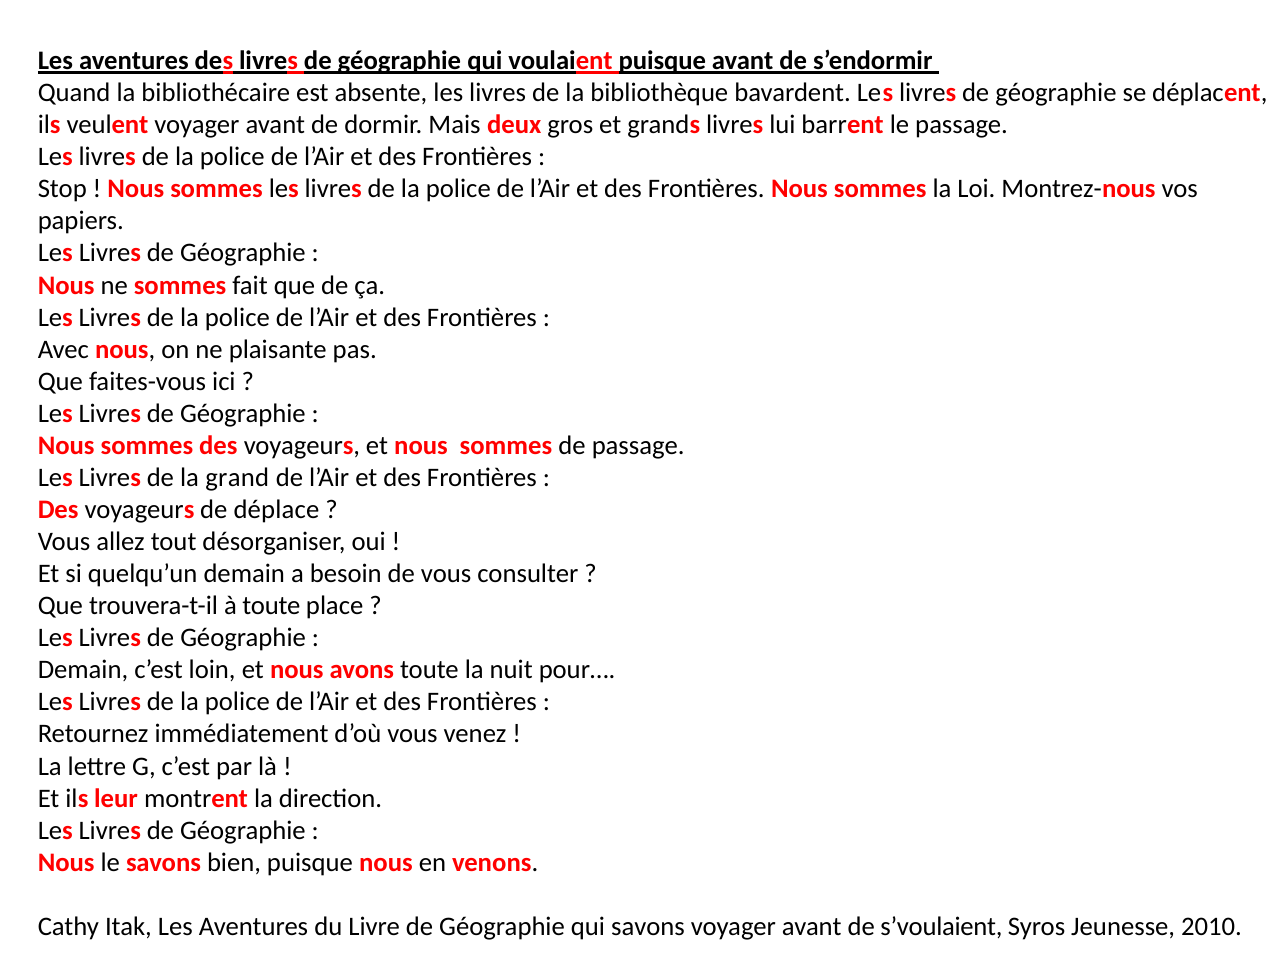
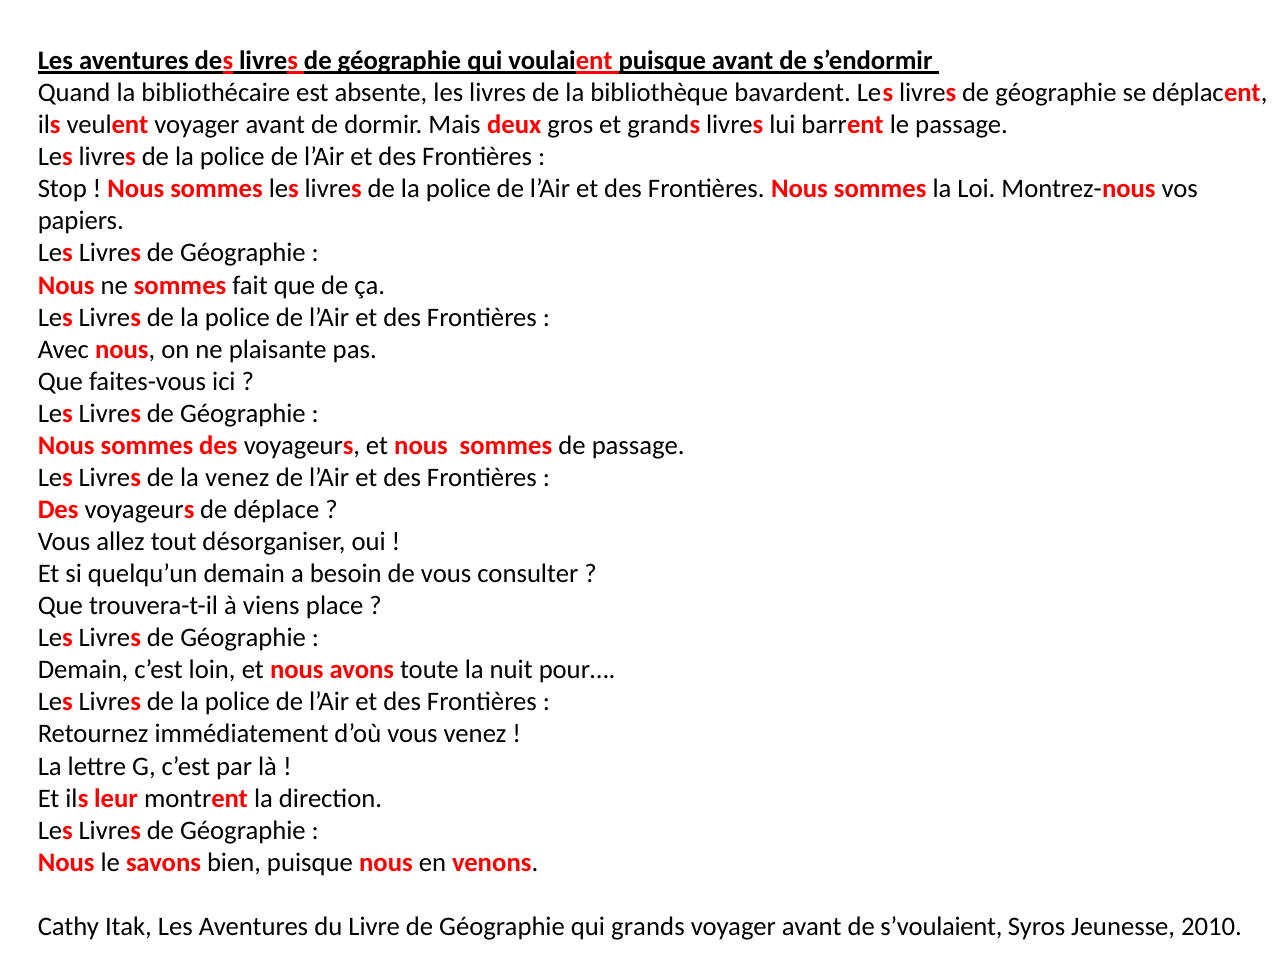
la grand: grand -> venez (237, 477)
à toute: toute -> viens (271, 606)
qui savons: savons -> grands (648, 926)
